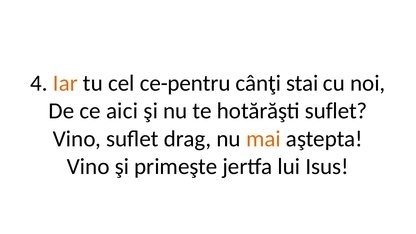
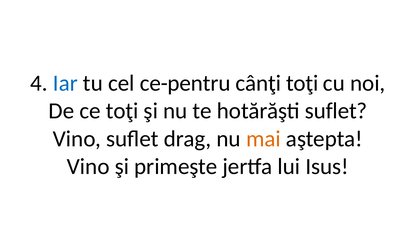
Iar colour: orange -> blue (65, 83)
cânţi stai: stai -> toţi (302, 83)
ce aici: aici -> toţi (122, 111)
